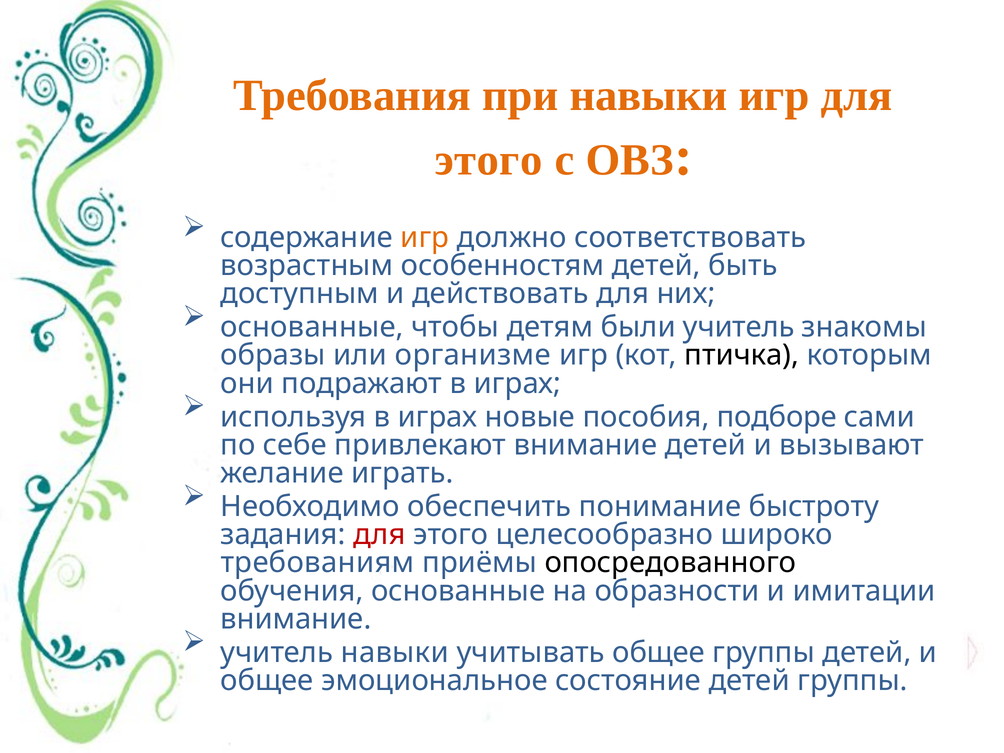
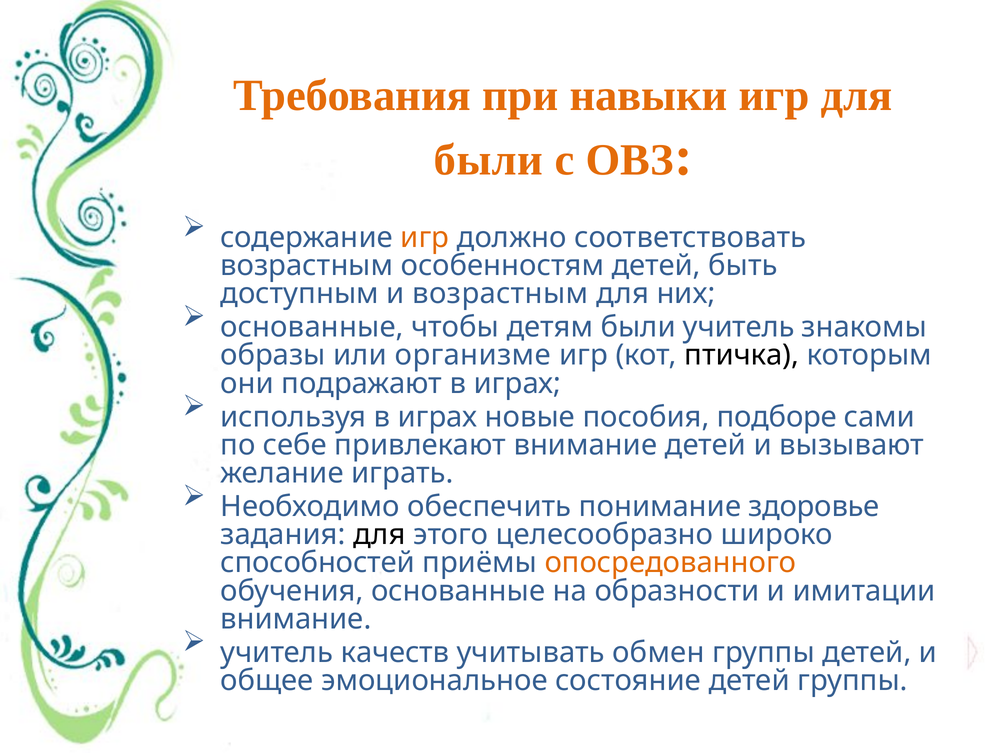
этого: этого -> были (489, 160)
и действовать: действовать -> возрастным (500, 294)
быстроту: быстроту -> здоровье (814, 507)
для colour: red -> black (379, 535)
требованиям: требованиям -> способностей (318, 563)
опосредованного colour: black -> orange (670, 563)
учитель навыки: навыки -> качеств (395, 652)
учитывать общее: общее -> обмен (658, 652)
